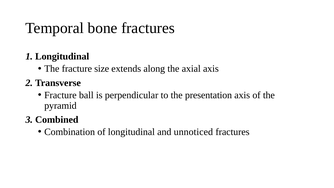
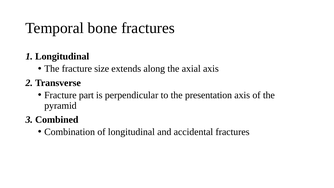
ball: ball -> part (86, 95)
unnoticed: unnoticed -> accidental (193, 132)
